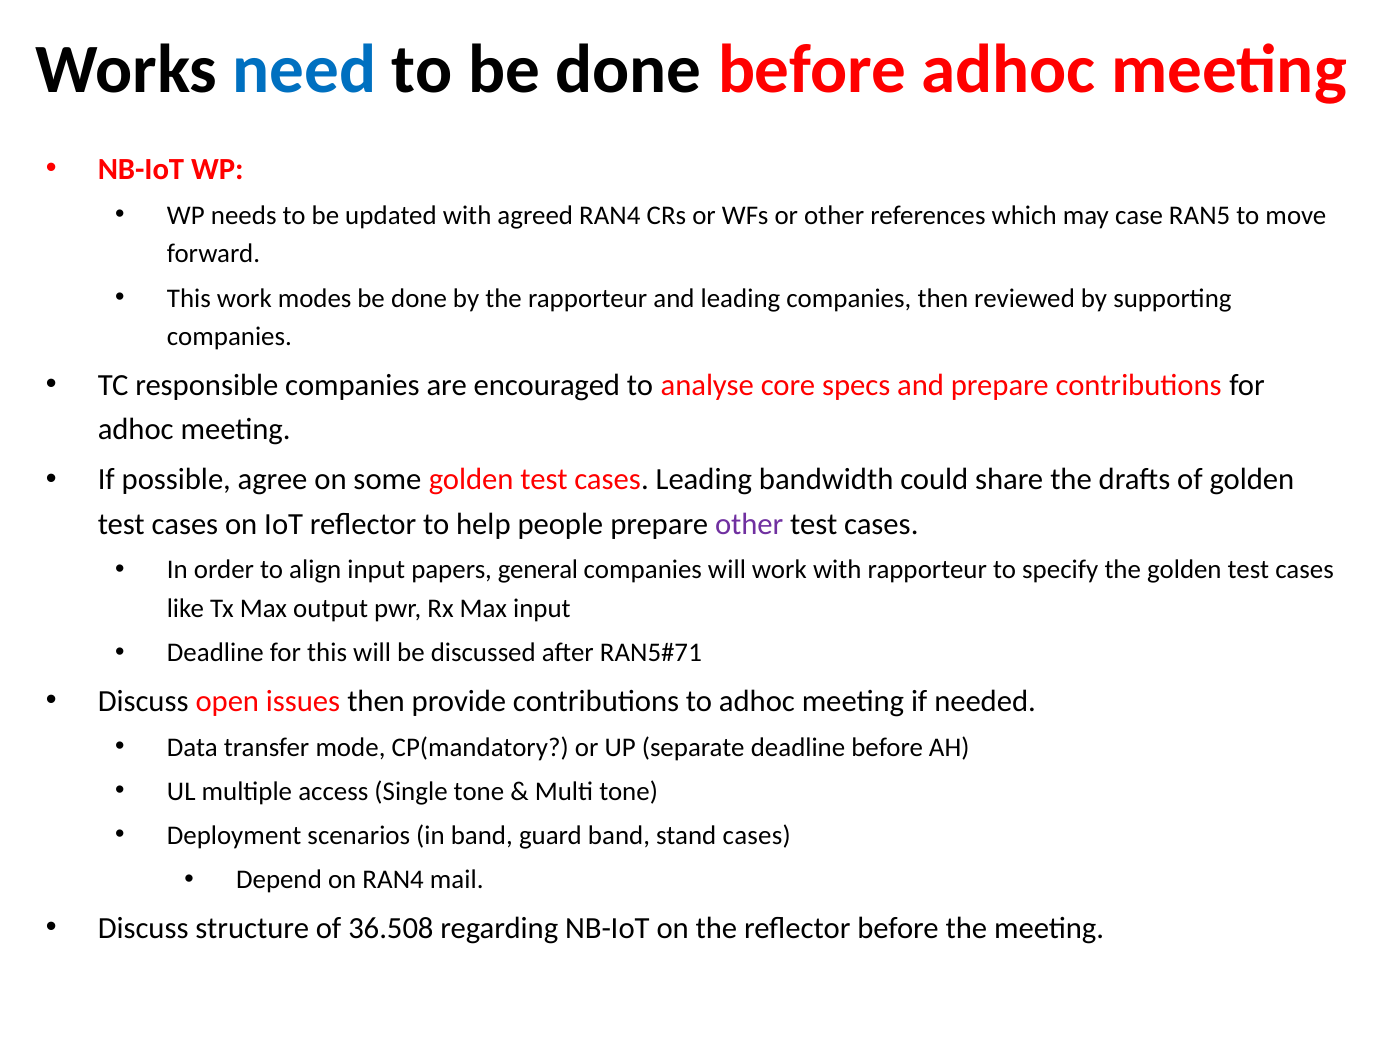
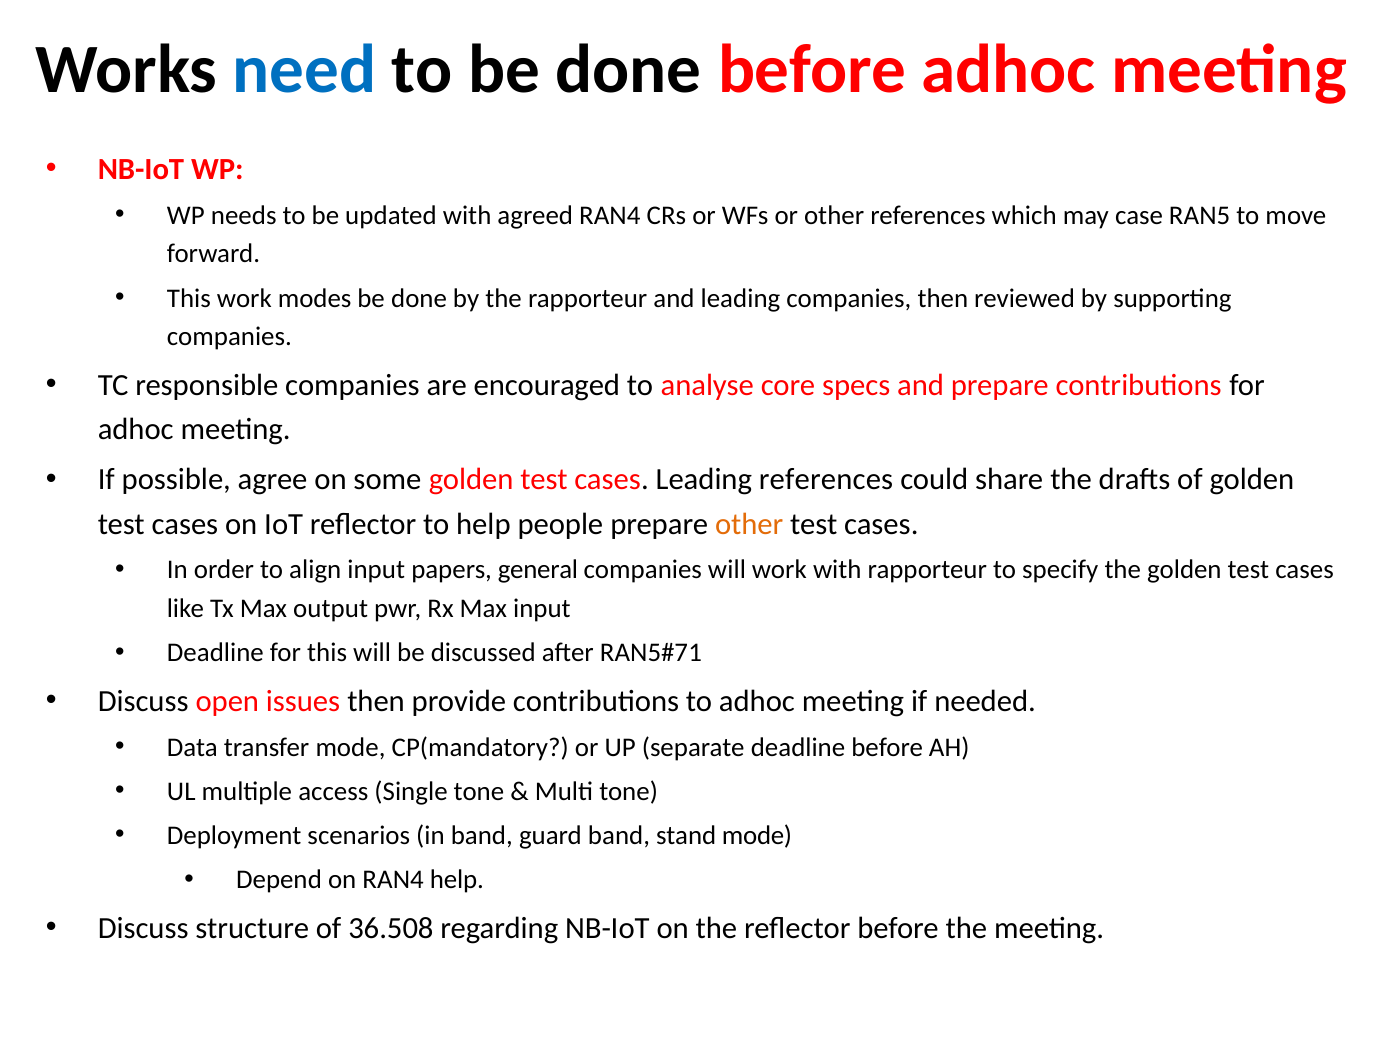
Leading bandwidth: bandwidth -> references (826, 480)
other colour: purple -> orange (749, 524)
stand cases: cases -> mode (757, 836)
RAN4 mail: mail -> help (457, 880)
